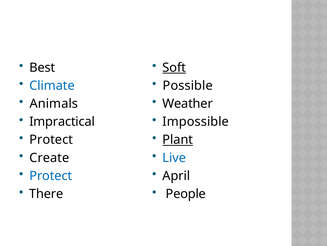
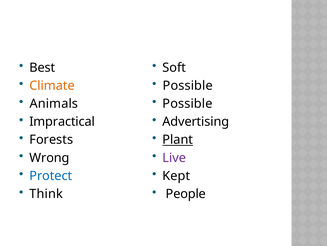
Soft underline: present -> none (174, 67)
Climate colour: blue -> orange (52, 85)
Weather: Weather -> Possible (188, 103)
Impossible: Impossible -> Advertising (196, 121)
Protect: Protect -> Forests (51, 139)
Create: Create -> Wrong (49, 157)
Live colour: blue -> purple (174, 157)
April: April -> Kept (176, 175)
There: There -> Think (46, 193)
